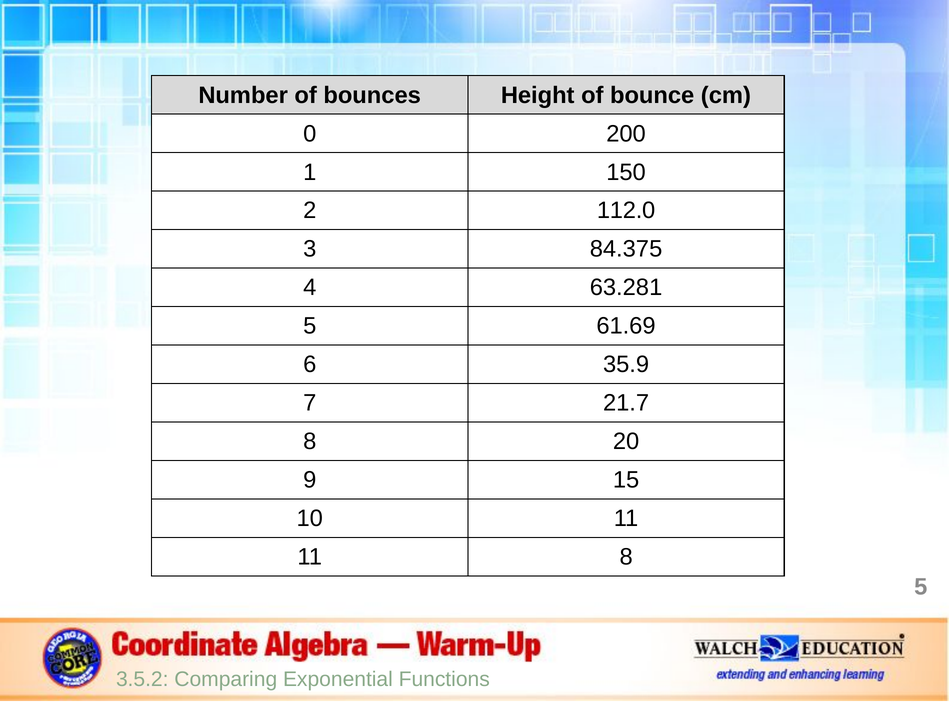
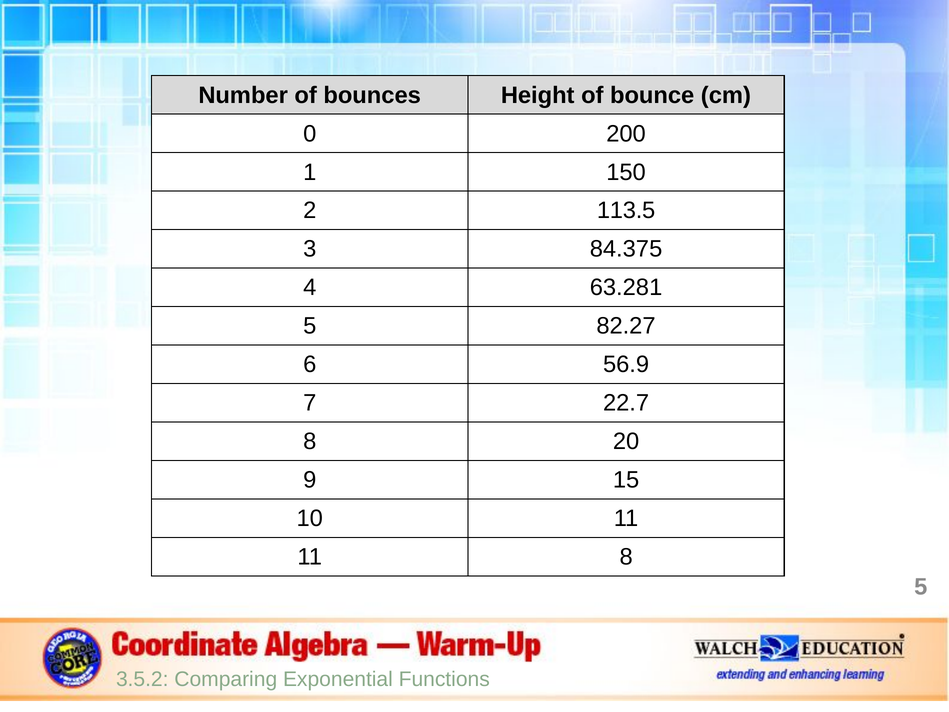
112.0: 112.0 -> 113.5 (626, 211)
61.69: 61.69 -> 82.27 (626, 326)
35.9: 35.9 -> 56.9 (626, 365)
21.7: 21.7 -> 22.7 (626, 403)
